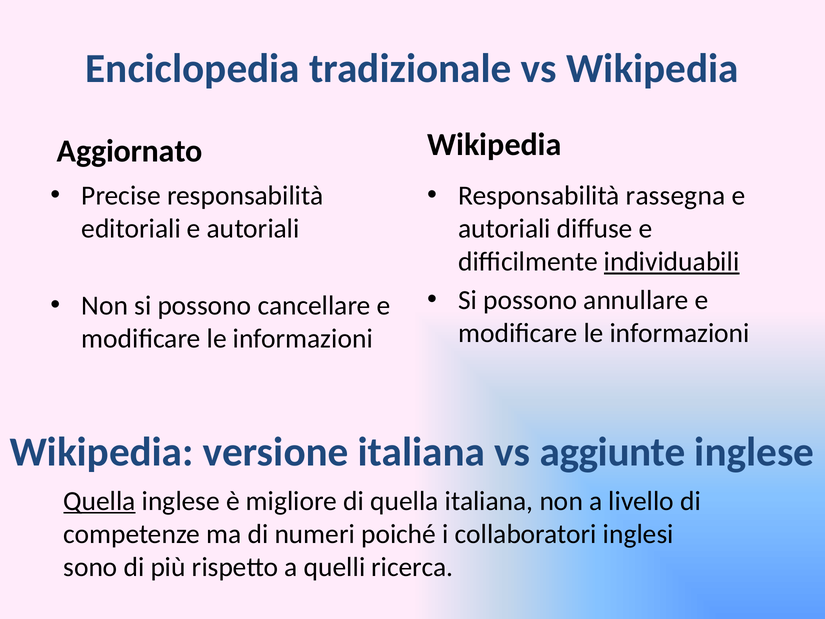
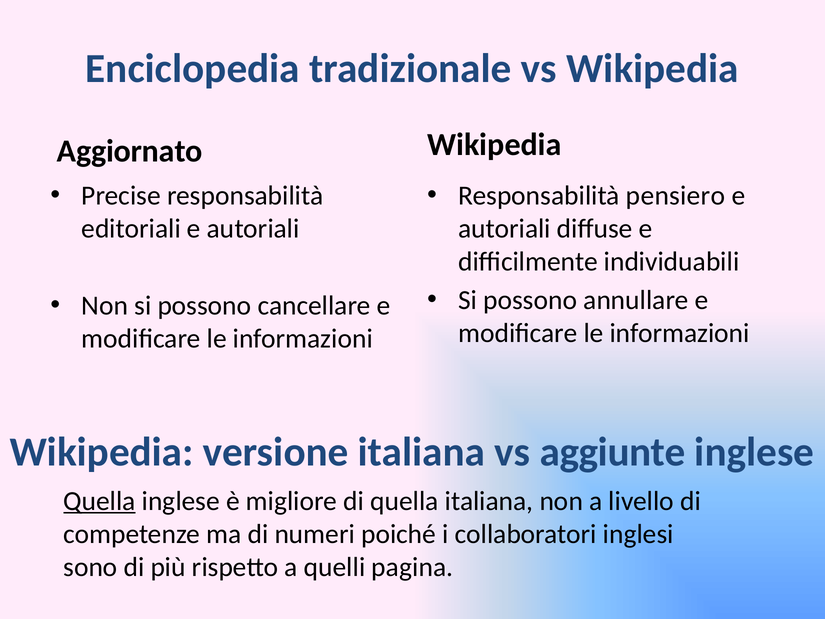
rassegna: rassegna -> pensiero (676, 196)
individuabili underline: present -> none (672, 262)
ricerca: ricerca -> pagina (412, 567)
